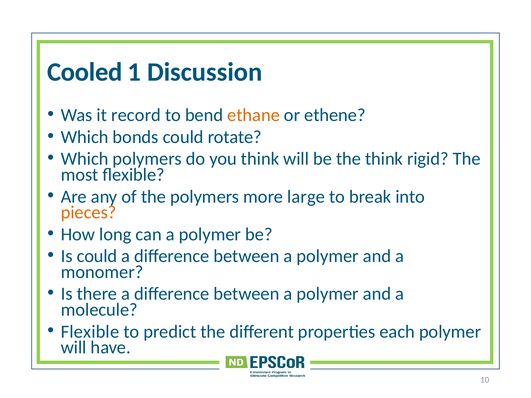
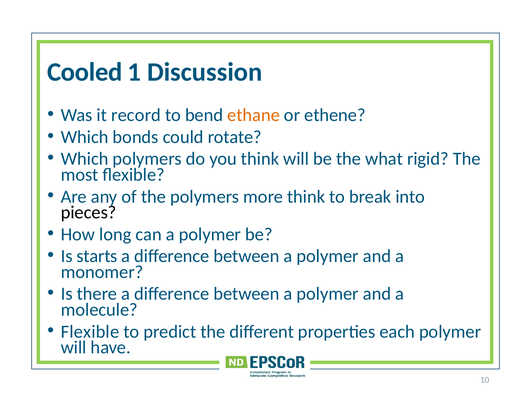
the think: think -> what (384, 159)
more large: large -> think (306, 197)
pieces colour: orange -> black (89, 213)
Is could: could -> starts (97, 256)
